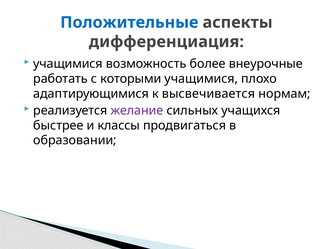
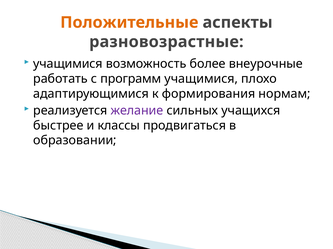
Положительные colour: blue -> orange (129, 22)
дифференциация: дифференциация -> разновозрастные (166, 42)
которыми: которыми -> программ (131, 79)
высвечивается: высвечивается -> формирования (209, 94)
